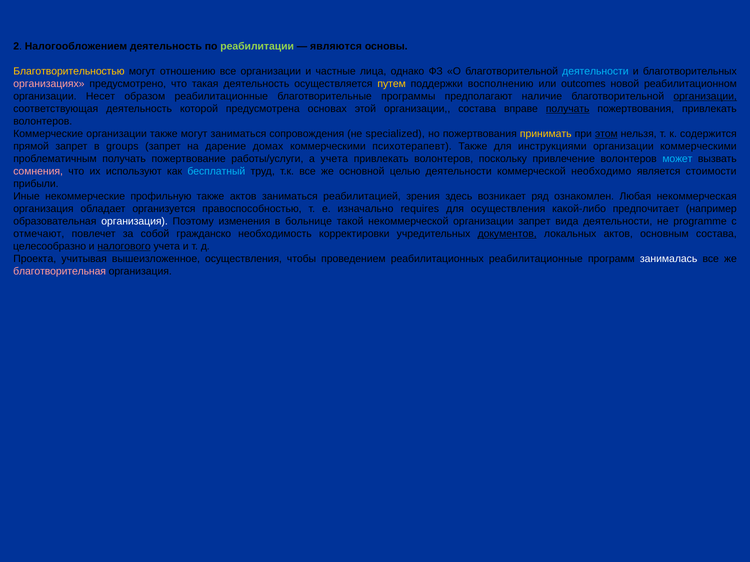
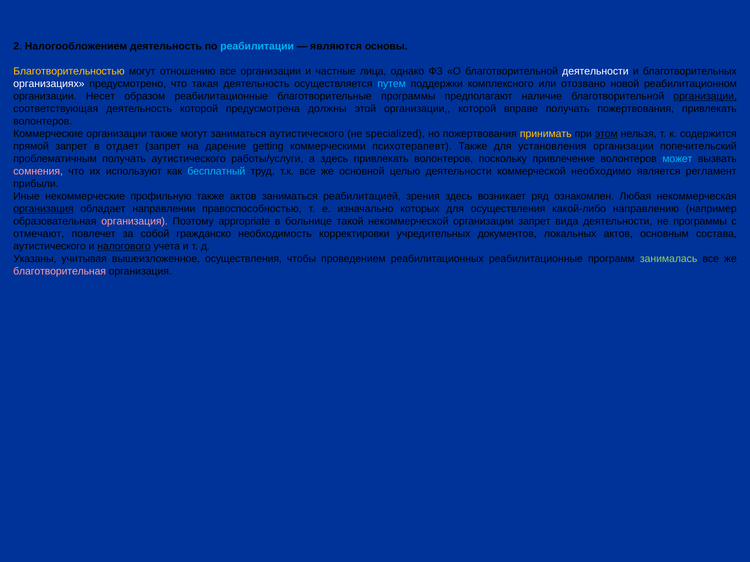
реабилитации colour: light green -> light blue (257, 46)
деятельности colour: light blue -> white (595, 71)
организациях colour: pink -> white (49, 84)
путем colour: yellow -> light blue (392, 84)
восполнению: восполнению -> комплексного (501, 84)
outcomes: outcomes -> отозвано (583, 84)
основах: основах -> должны (327, 109)
организации состава: состава -> которой (477, 109)
получать underline: present -> none (568, 109)
заниматься сопровождения: сопровождения -> аутистического (307, 134)
groups: groups -> отдает (122, 146)
домах: домах -> getting (268, 146)
инструкциями: инструкциями -> установления (552, 146)
организации коммерческими: коммерческими -> попечительский (698, 146)
получать пожертвование: пожертвование -> аутистического (189, 159)
а учета: учета -> здесь (334, 159)
стоимости: стоимости -> регламент (711, 171)
организация underline: none -> present (43, 209)
организуется: организуется -> направлении (164, 209)
requires: requires -> которых (420, 209)
предпочитает: предпочитает -> направлению (646, 209)
организация colour: white -> pink (135, 221)
изменения: изменения -> appropriate (244, 221)
не programme: programme -> программы (700, 221)
документов underline: present -> none (507, 234)
целесообразно: целесообразно -> аутистического (50, 246)
Проекта: Проекта -> Указаны (35, 259)
занималась colour: white -> light green (669, 259)
